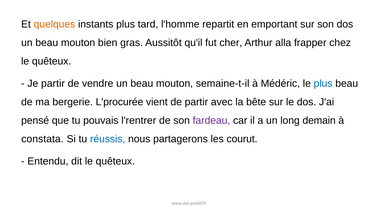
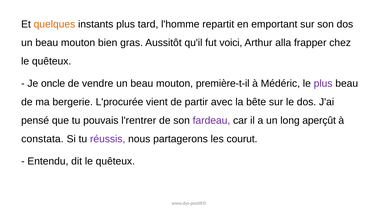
cher: cher -> voici (231, 43)
Je partir: partir -> oncle (53, 83)
semaine-t-il: semaine-t-il -> première-t-il (223, 83)
plus colour: blue -> purple (323, 83)
demain: demain -> aperçût (319, 120)
réussis colour: blue -> purple (108, 139)
